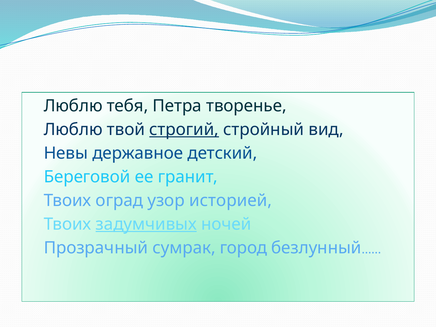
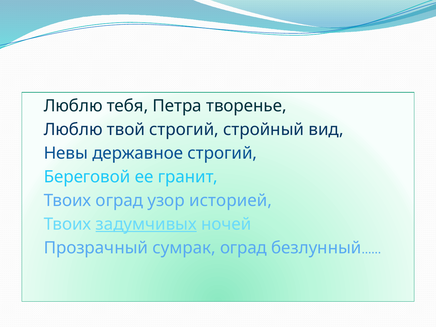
строгий underline: present -> none (184, 129)
державное детский: детский -> строгий (222, 153)
сумрак город: город -> оград (243, 248)
